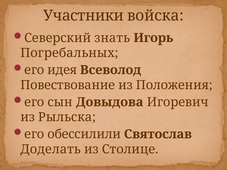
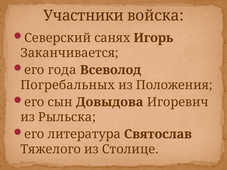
знать: знать -> санях (112, 38)
Погребальных: Погребальных -> Заканчивается (69, 53)
идея: идея -> года (62, 70)
Повествование: Повествование -> Погребальных (68, 85)
обессилили: обессилили -> литература (84, 134)
Доделать: Доделать -> Тяжелого (51, 149)
